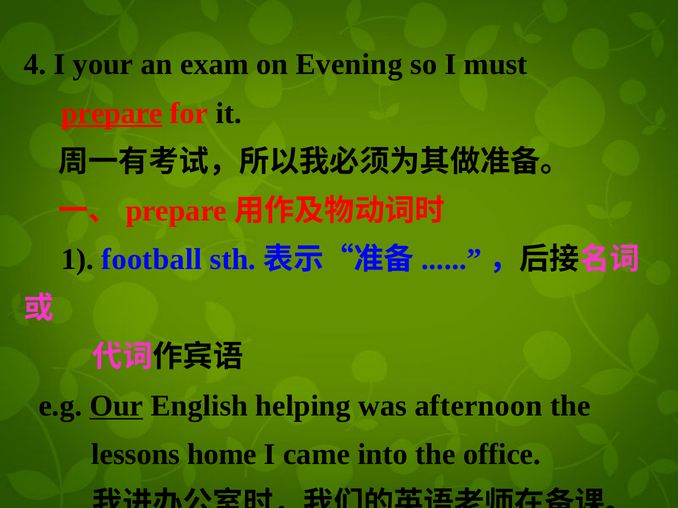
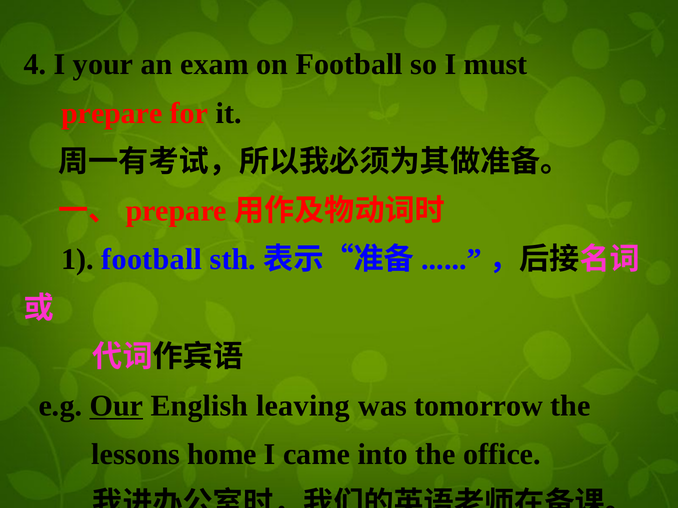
on Evening: Evening -> Football (349, 64)
prepare underline: present -> none (112, 113)
helping: helping -> leaving (303, 406)
afternoon: afternoon -> tomorrow (479, 406)
